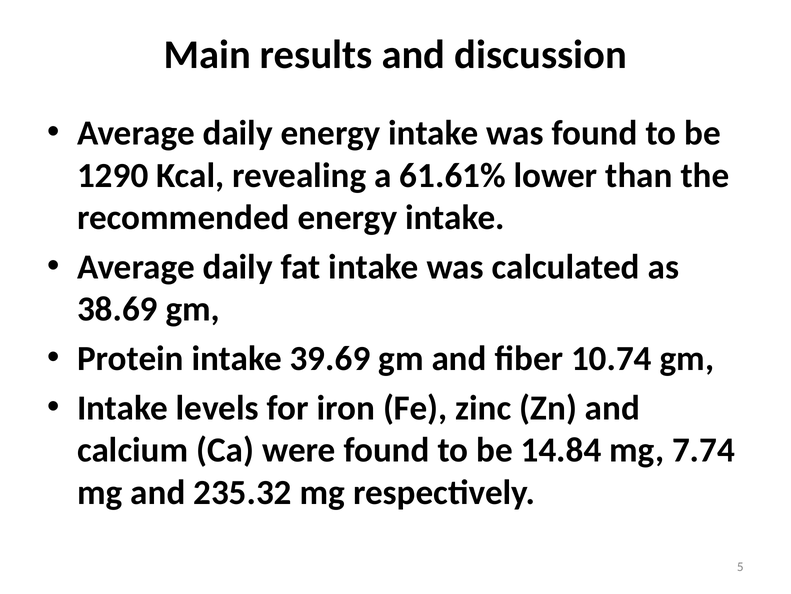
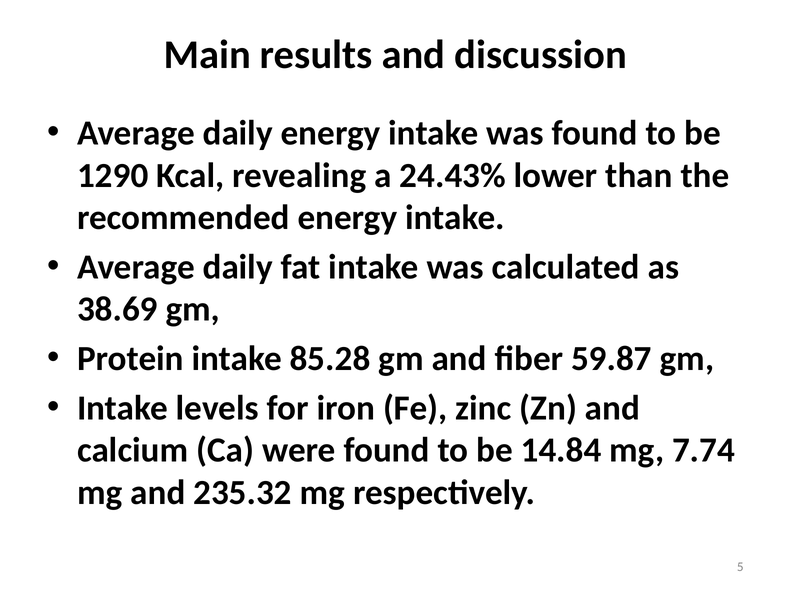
61.61%: 61.61% -> 24.43% (453, 175)
39.69: 39.69 -> 85.28 (330, 358)
10.74: 10.74 -> 59.87 (611, 358)
